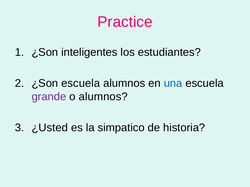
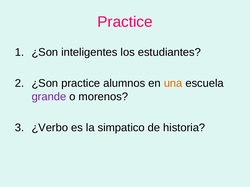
¿Son escuela: escuela -> practice (81, 84)
una colour: blue -> orange (173, 84)
o alumnos: alumnos -> morenos (103, 97)
¿Usted: ¿Usted -> ¿Verbo (50, 128)
